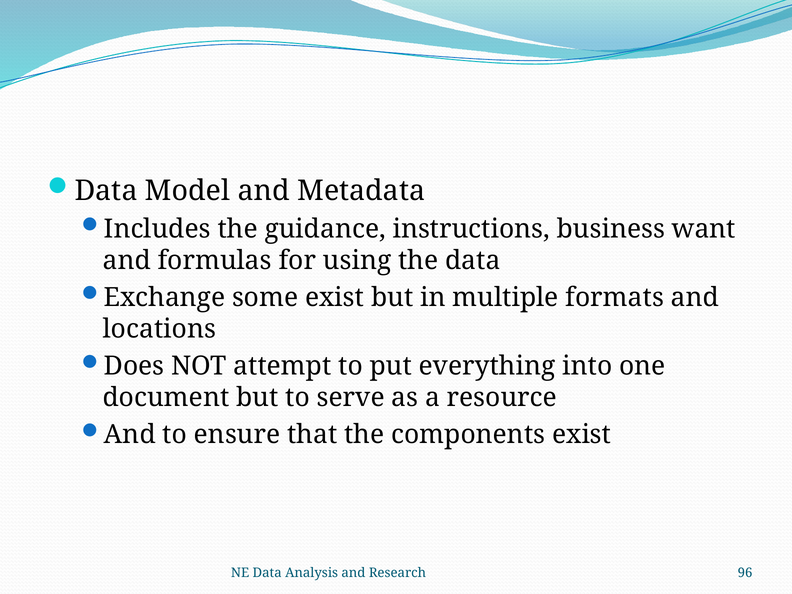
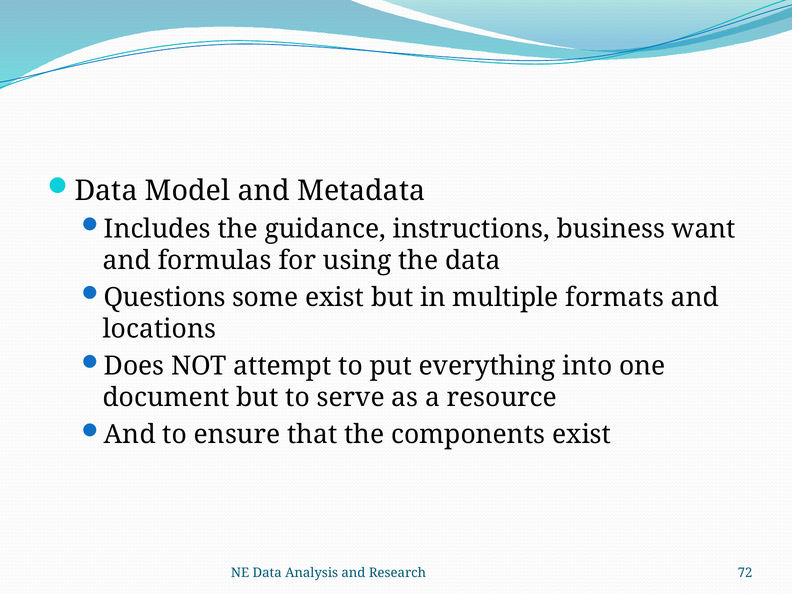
Exchange: Exchange -> Questions (165, 297)
96: 96 -> 72 (745, 573)
